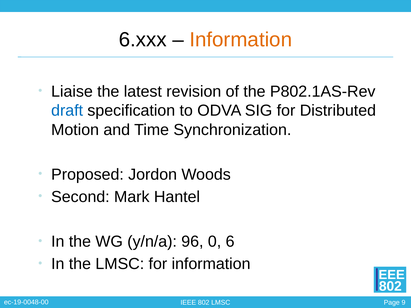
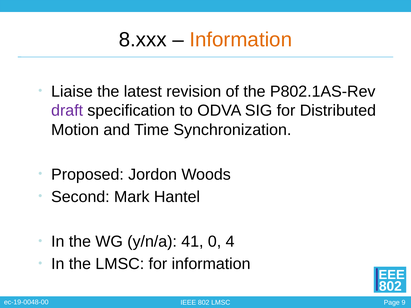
6.xxx: 6.xxx -> 8.xxx (143, 40)
draft colour: blue -> purple (67, 111)
96: 96 -> 41 (192, 242)
6: 6 -> 4 (230, 242)
